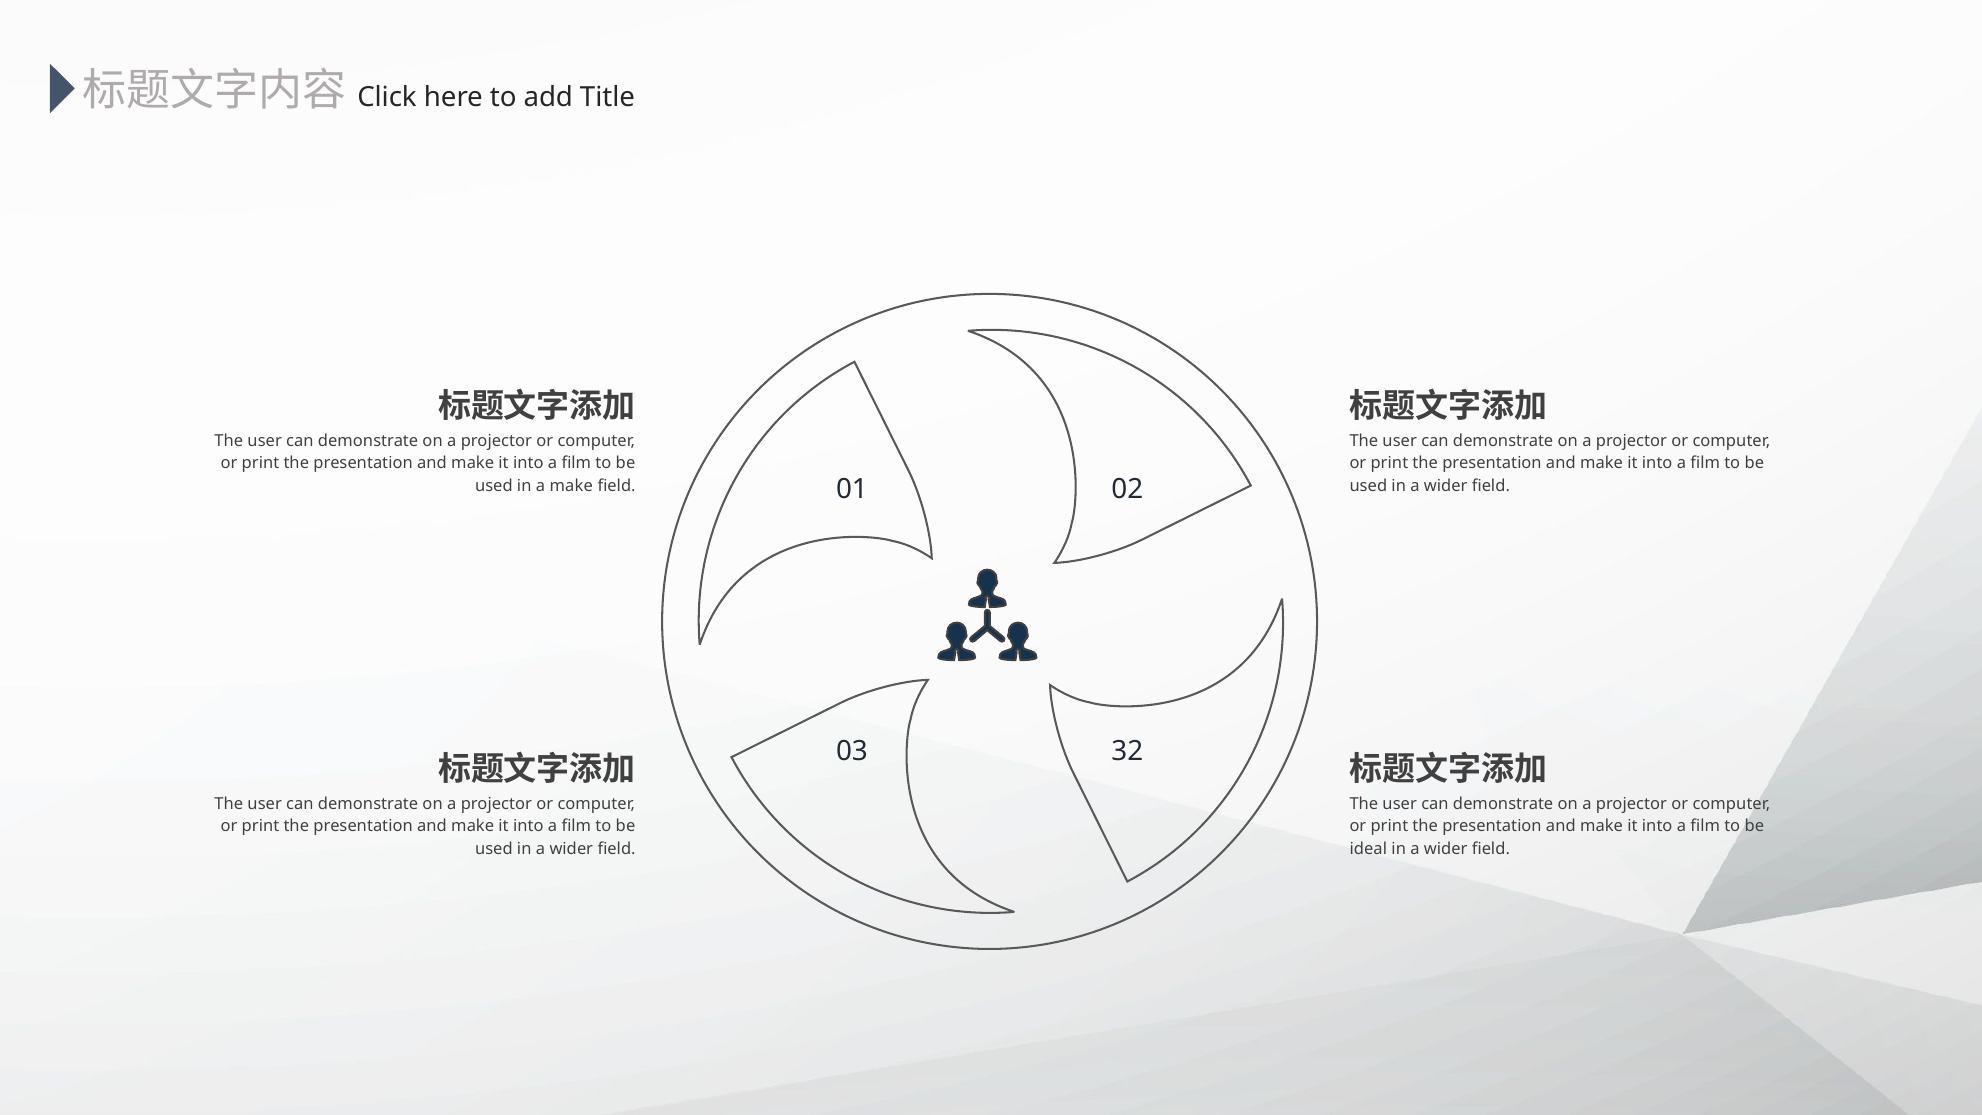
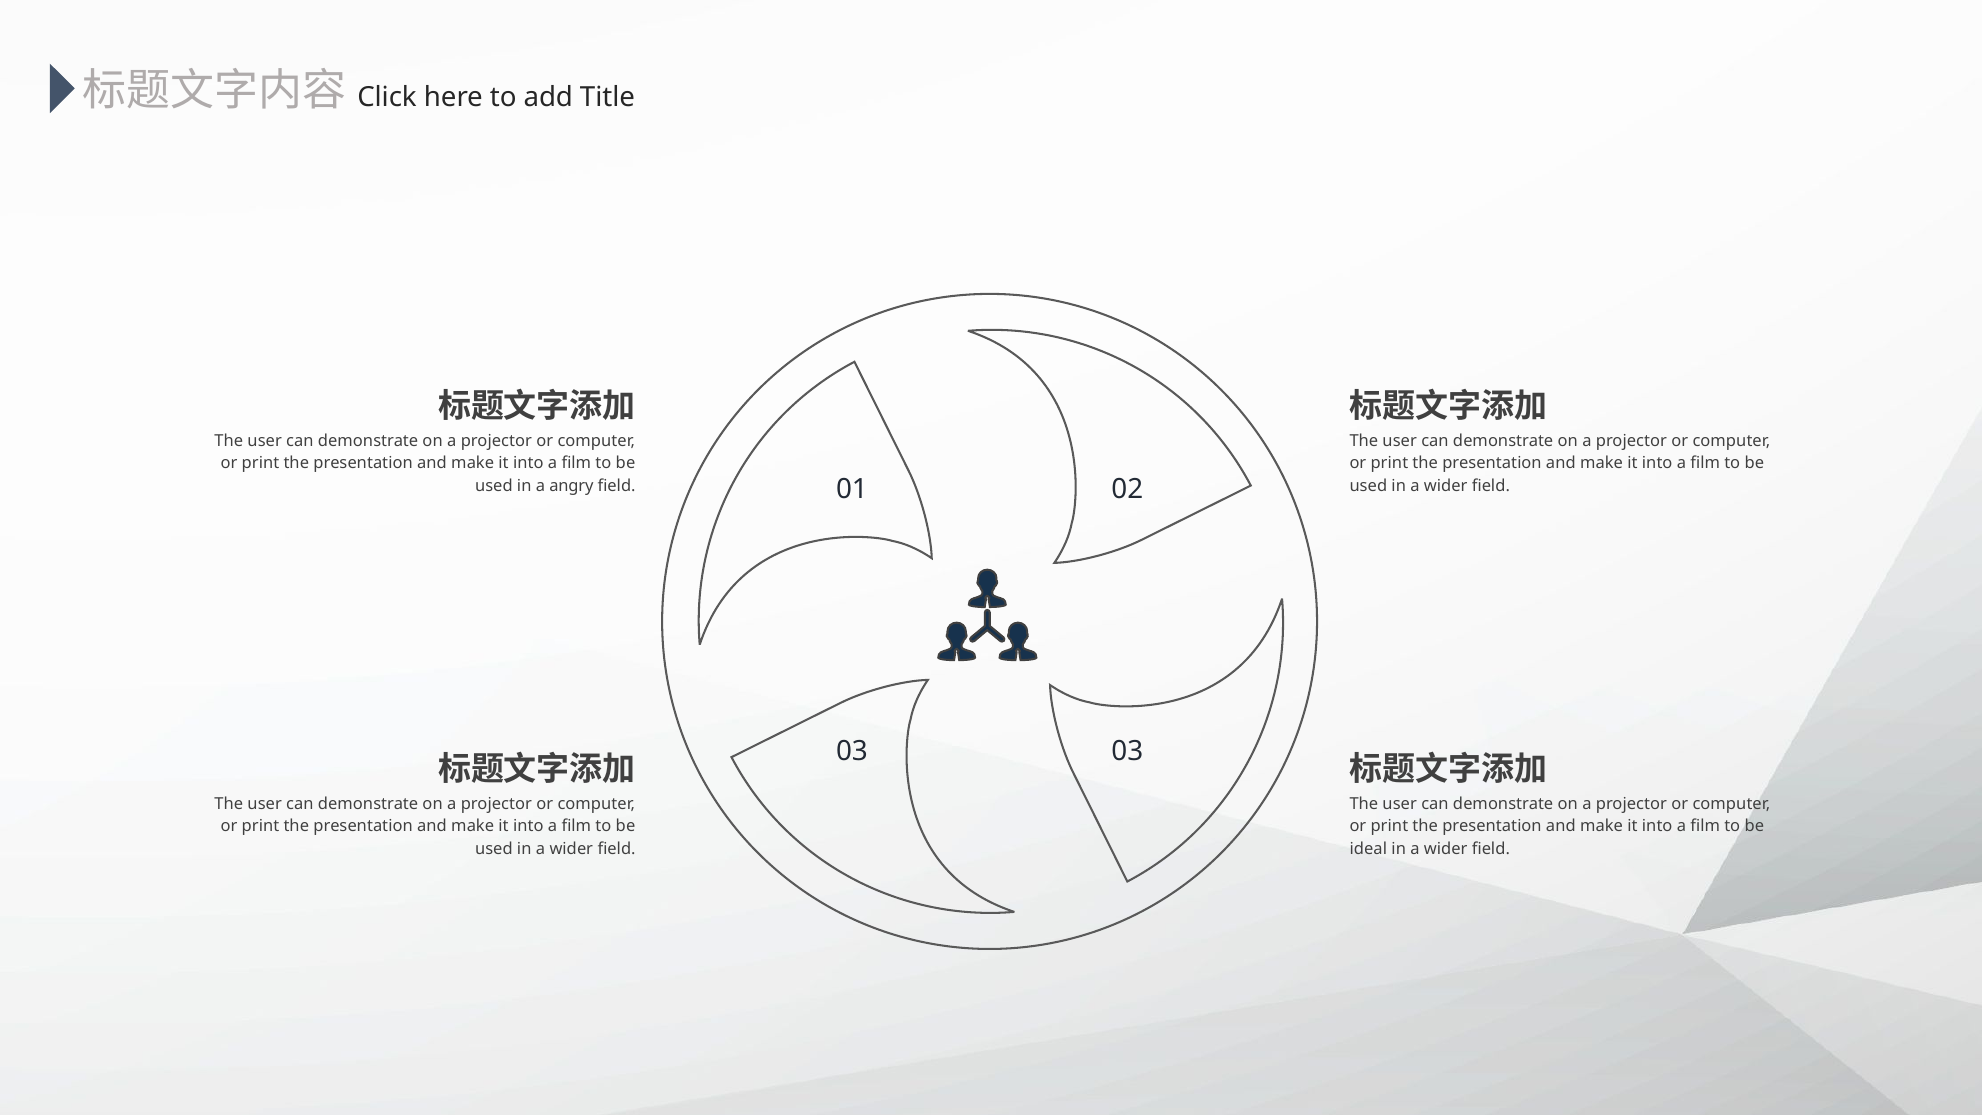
a make: make -> angry (571, 486)
03 32: 32 -> 03 (1127, 751)
